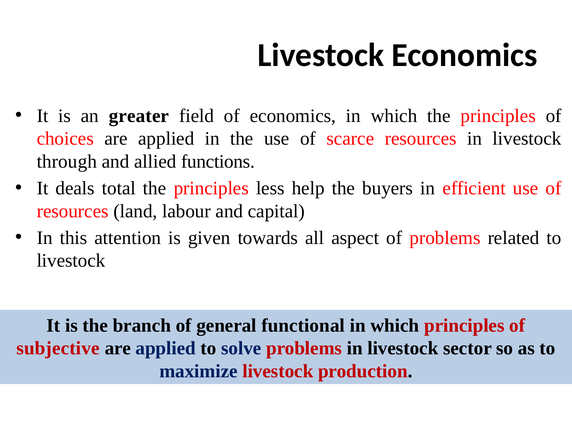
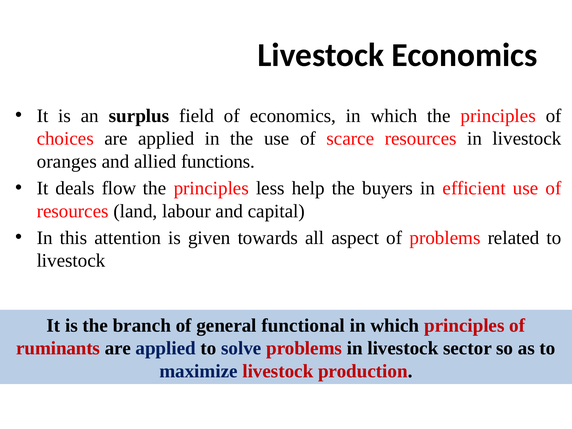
greater: greater -> surplus (139, 116)
through: through -> oranges (67, 161)
total: total -> flow (119, 188)
subjective: subjective -> ruminants (58, 348)
